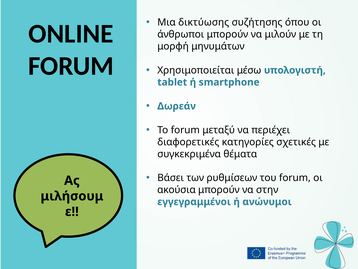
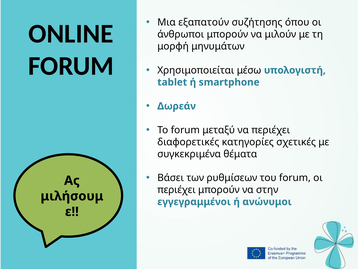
δικτύωσης: δικτύωσης -> εξαπατούν (204, 22)
ακούσια: ακούσια -> περιέχει (176, 190)
